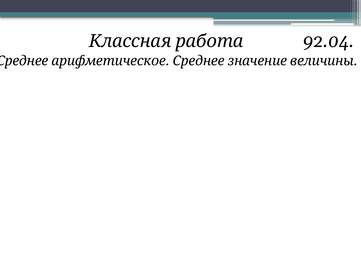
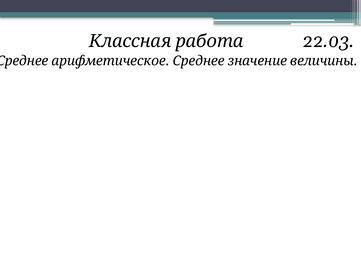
92.04: 92.04 -> 22.03 (328, 41)
